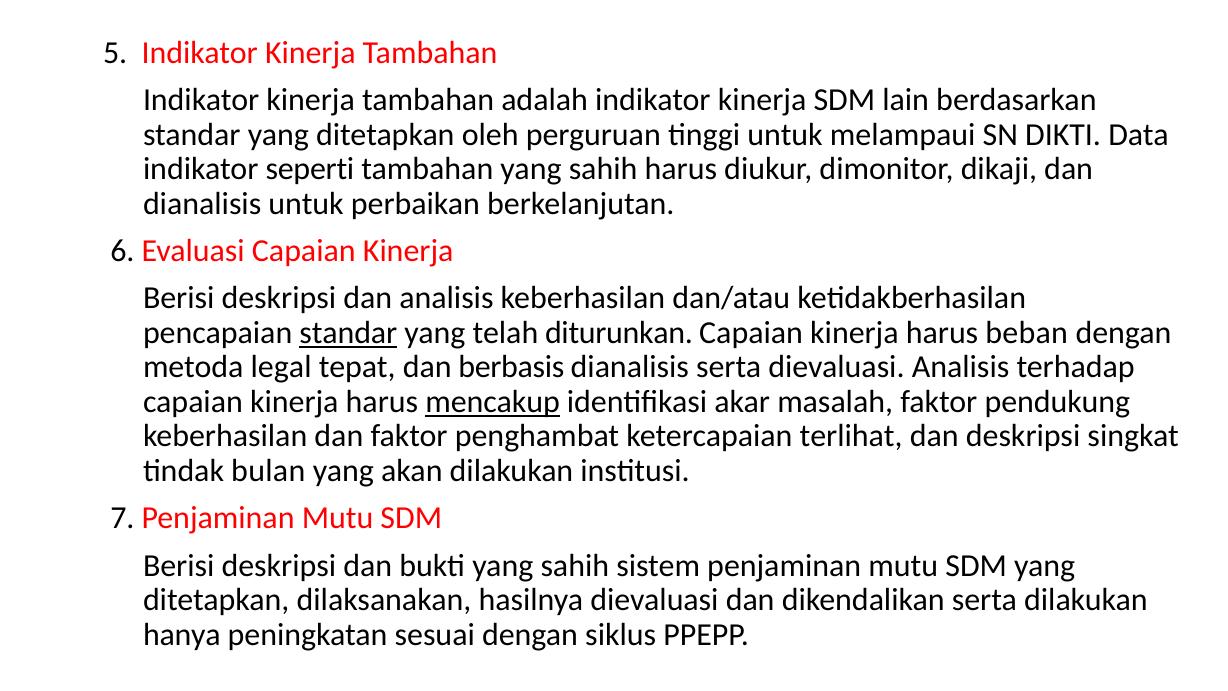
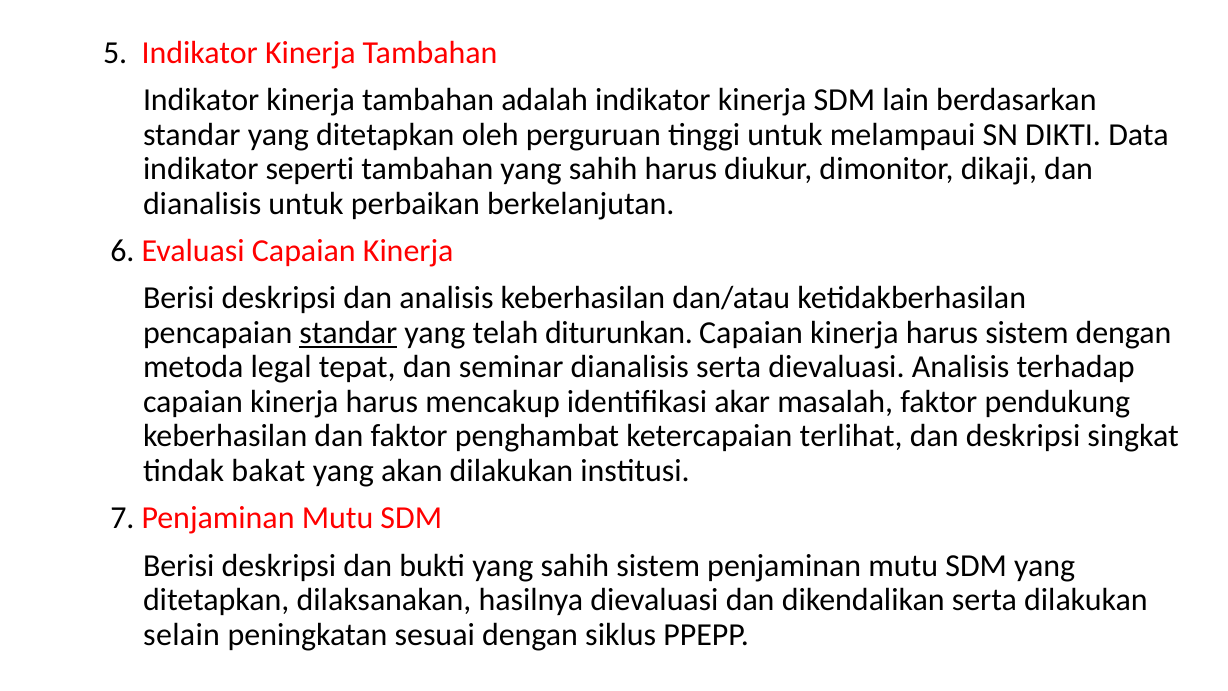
harus beban: beban -> sistem (1027, 333)
berbasis: berbasis -> seminar (511, 367)
mencakup underline: present -> none (493, 402)
bulan: bulan -> bakat (268, 471)
hanya: hanya -> selain (182, 634)
